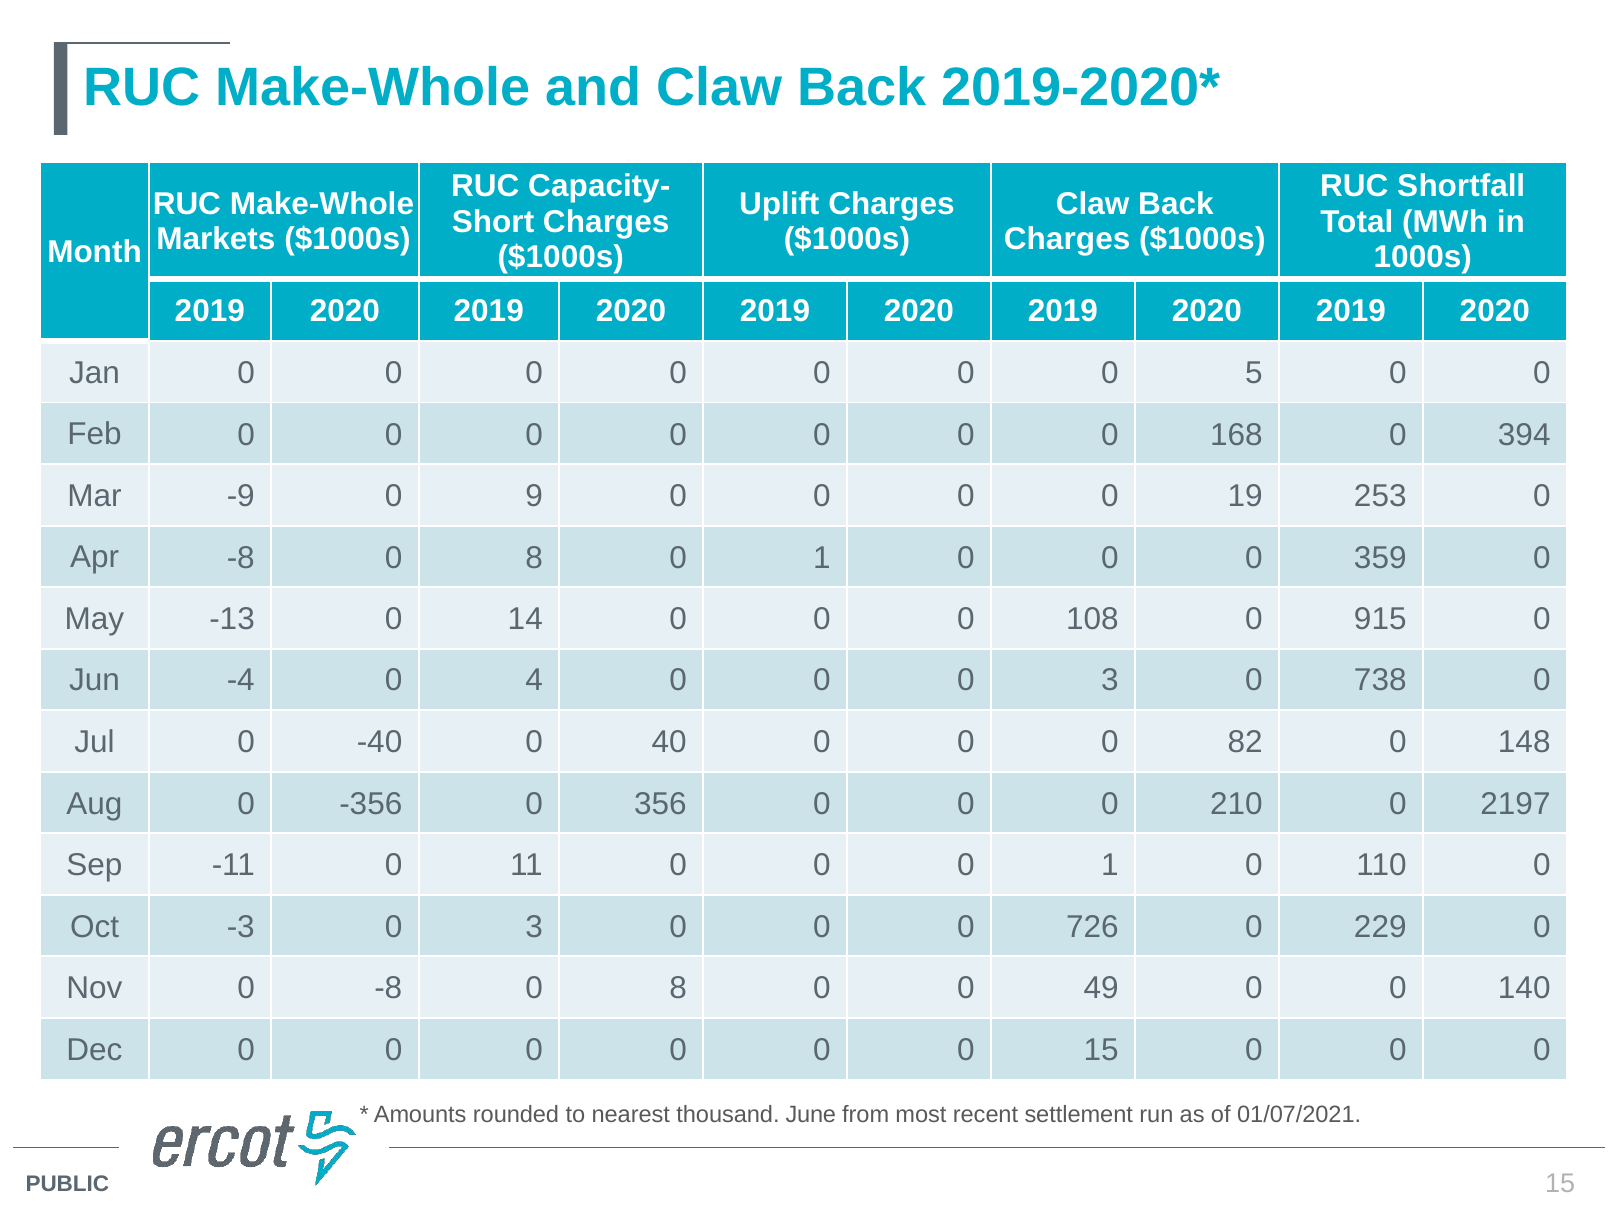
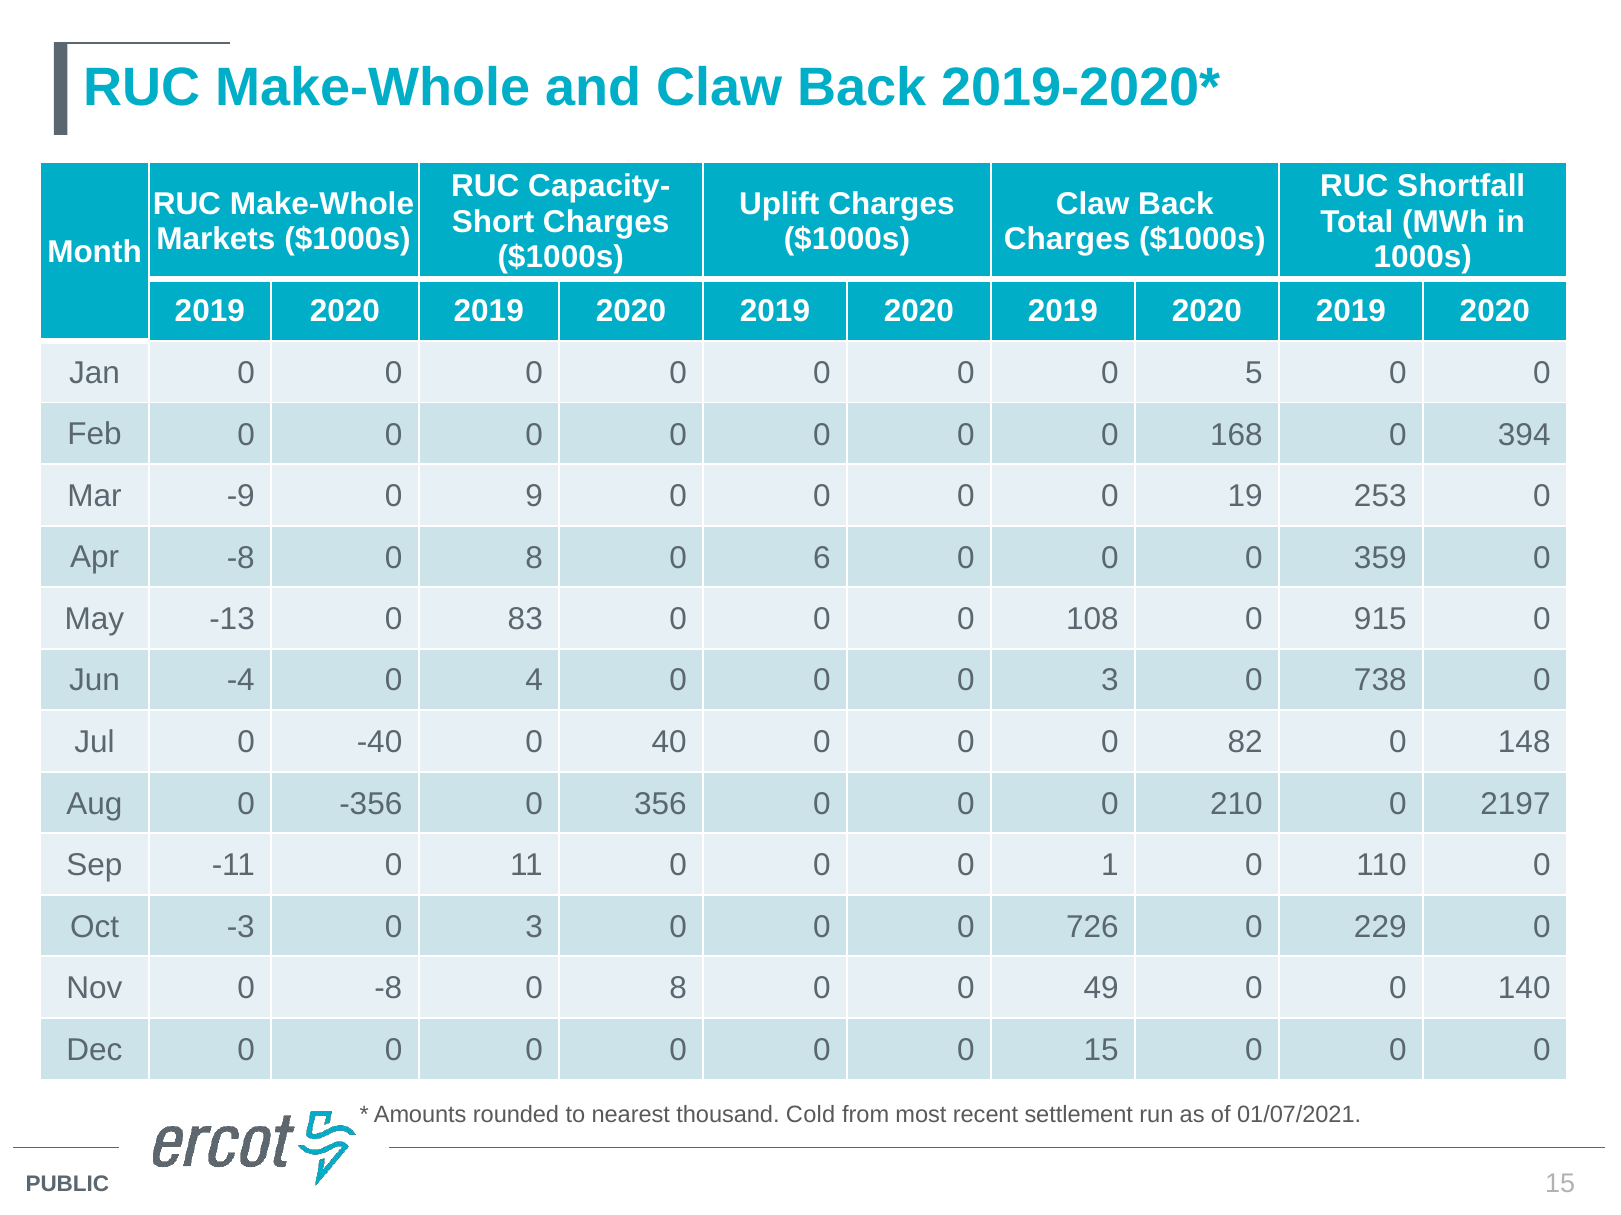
8 0 1: 1 -> 6 (822, 558)
14: 14 -> 83 (525, 619)
June: June -> Cold (811, 1115)
